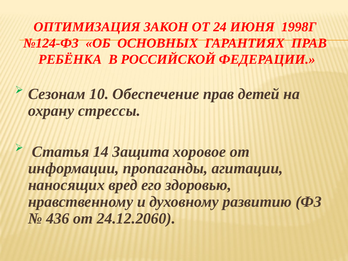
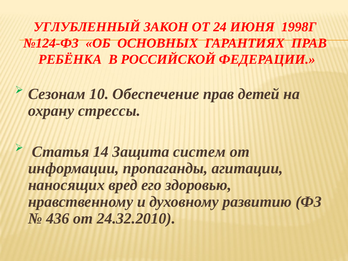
ОПТИМИЗАЦИЯ: ОПТИМИЗАЦИЯ -> УГЛУБЛЕННЫЙ (87, 27)
хоровое: хоровое -> систем (199, 152)
24.12.2060: 24.12.2060 -> 24.32.2010 (136, 219)
